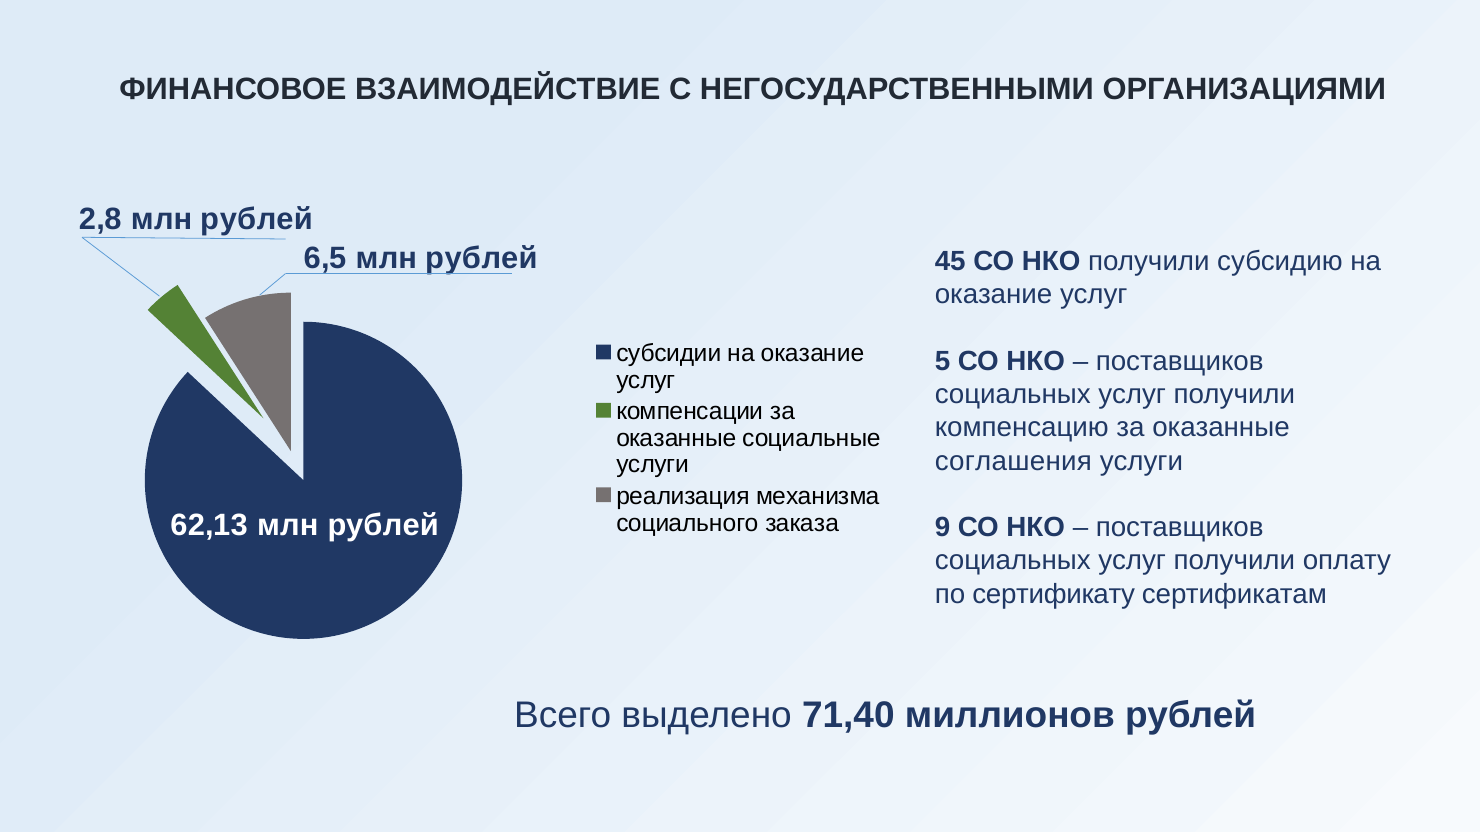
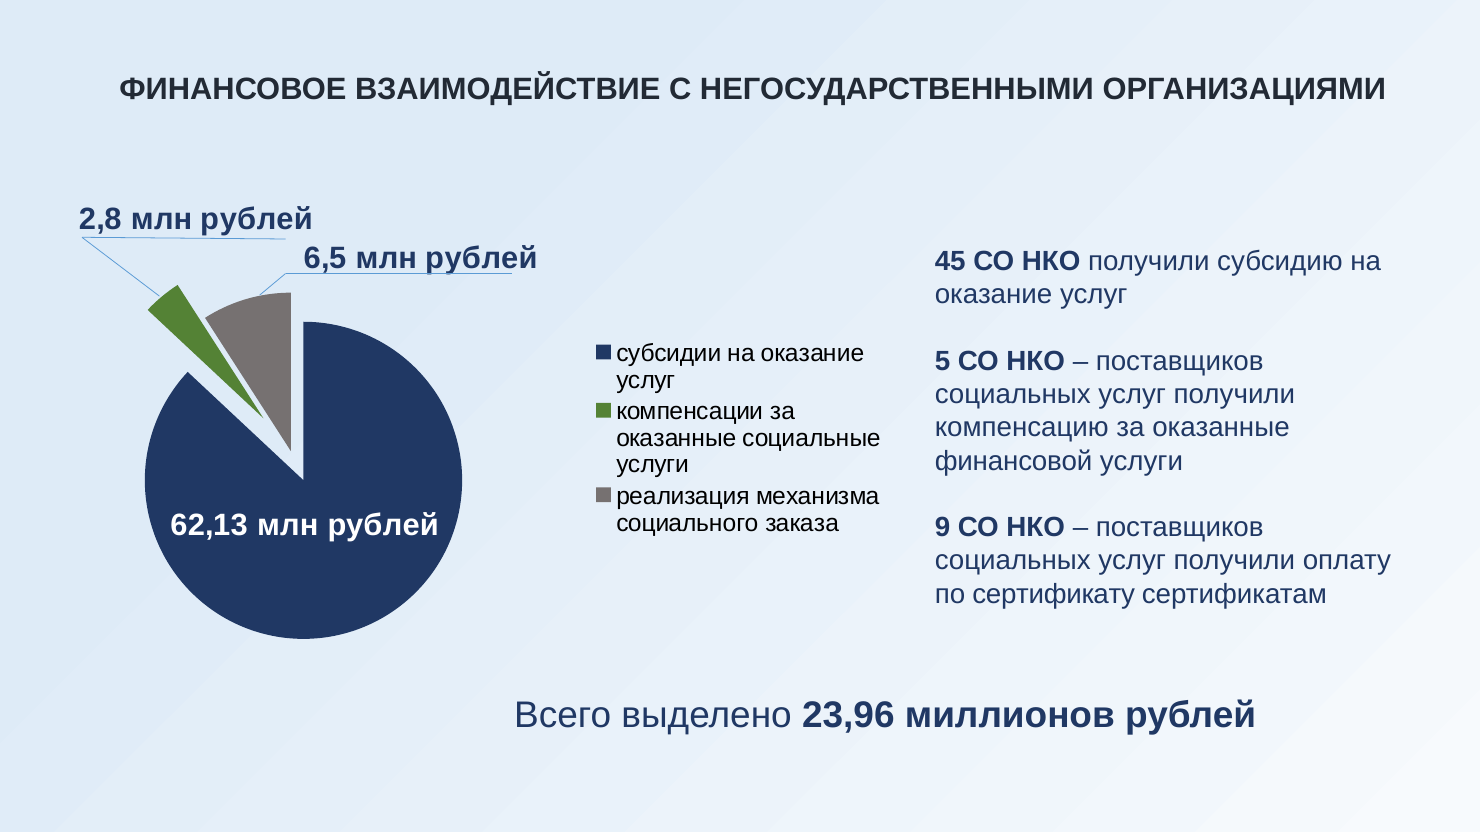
соглашения: соглашения -> финансовой (1014, 461)
71,40: 71,40 -> 23,96 (848, 716)
